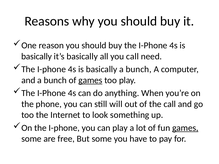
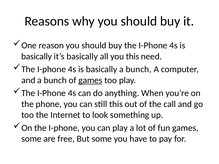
you call: call -> this (133, 56)
still will: will -> this (116, 104)
games underline: present -> none (185, 128)
